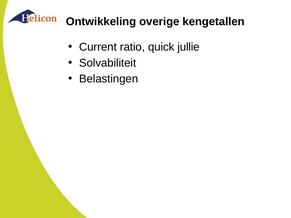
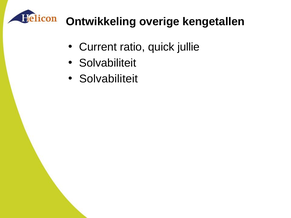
Belastingen: Belastingen -> Solvabiliteit (109, 79)
